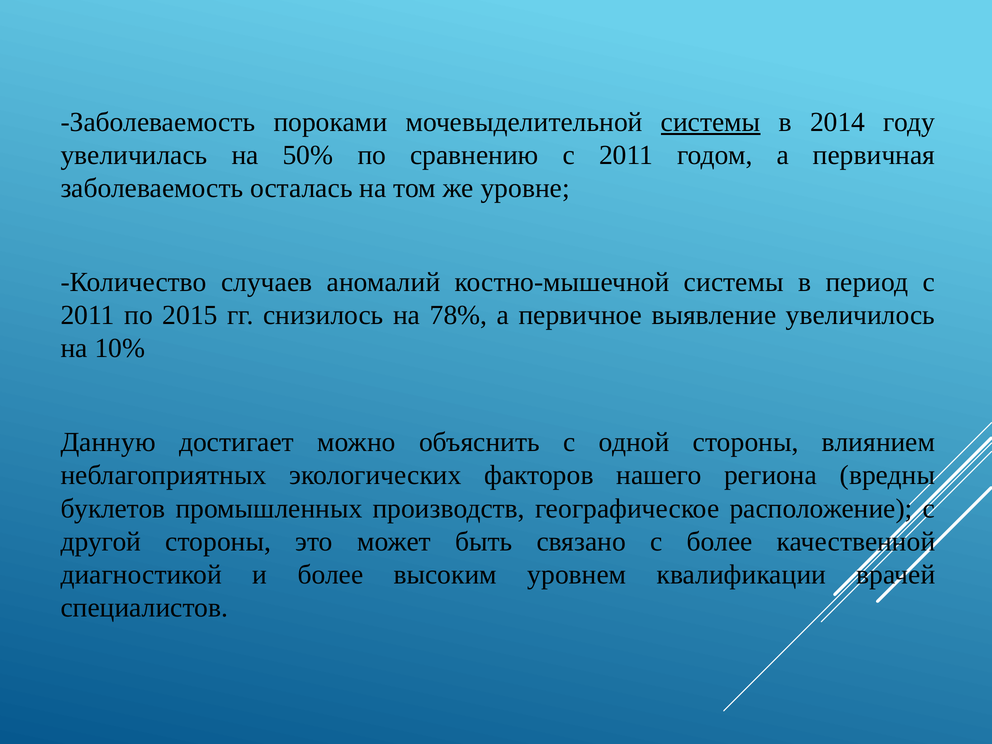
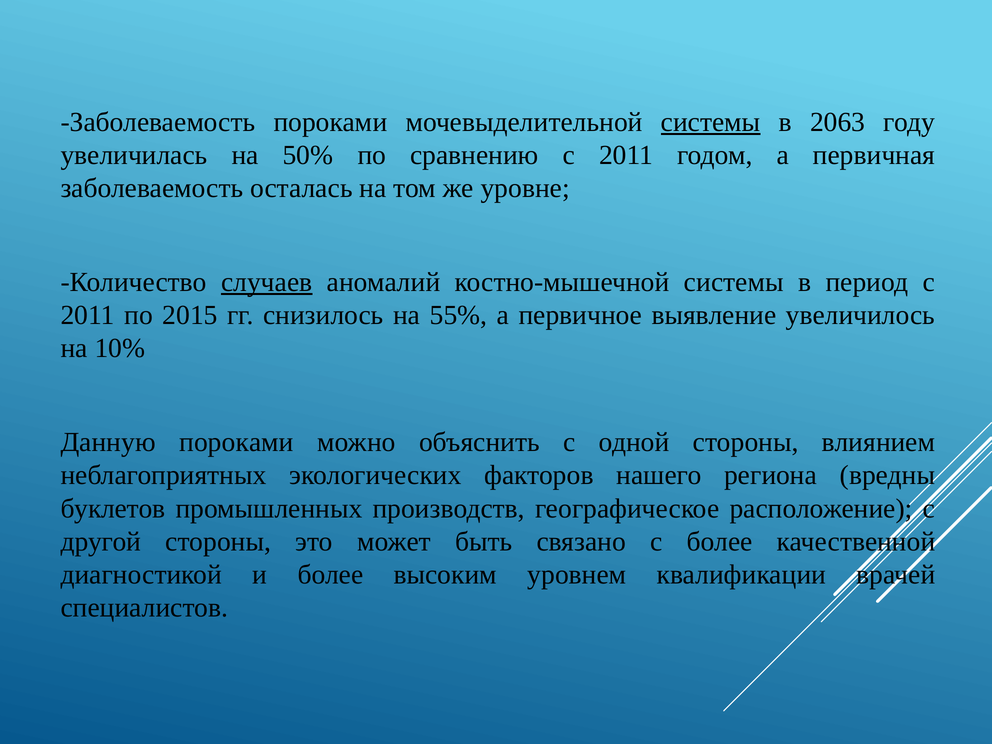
2014: 2014 -> 2063 (838, 122)
случаев underline: none -> present (267, 282)
78%: 78% -> 55% (459, 315)
Данную достигает: достигает -> пороками (236, 442)
